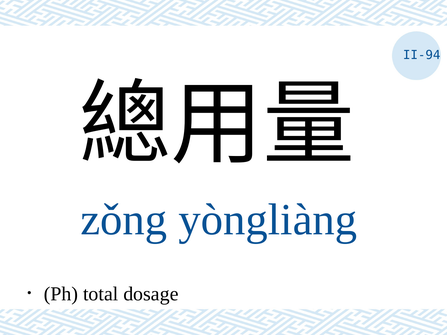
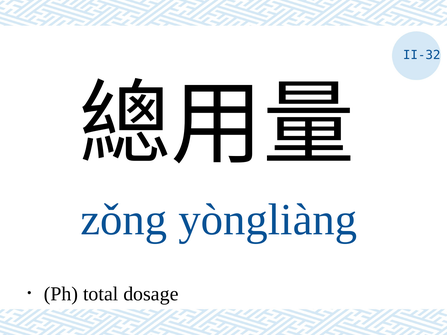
II-94: II-94 -> II-32 (422, 55)
